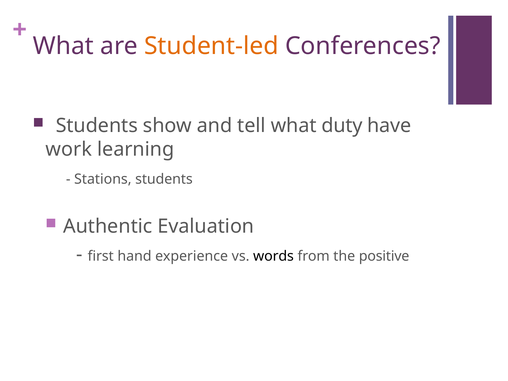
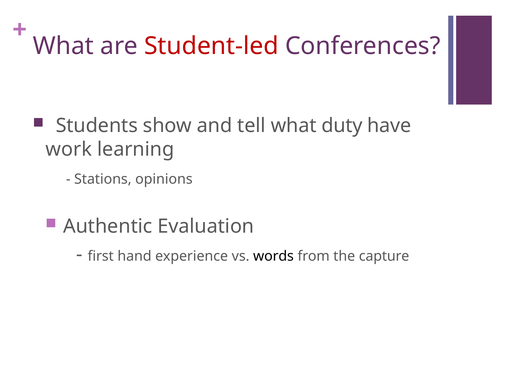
Student-led colour: orange -> red (211, 46)
Stations students: students -> opinions (164, 179)
positive: positive -> capture (384, 256)
